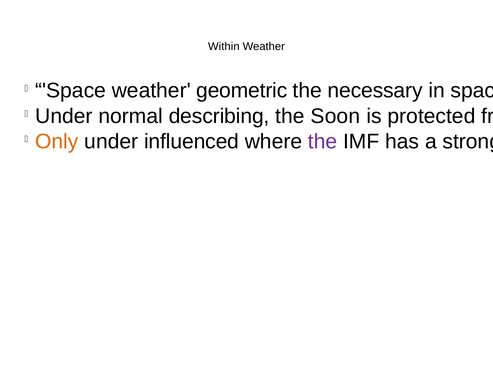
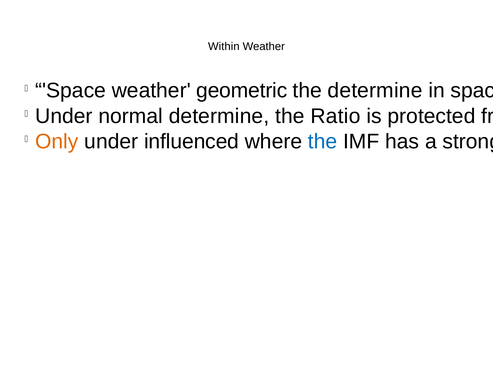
the necessary: necessary -> determine (375, 91)
normal describing: describing -> determine (219, 116)
Soon: Soon -> Ratio (335, 116)
the colour: purple -> blue (323, 141)
